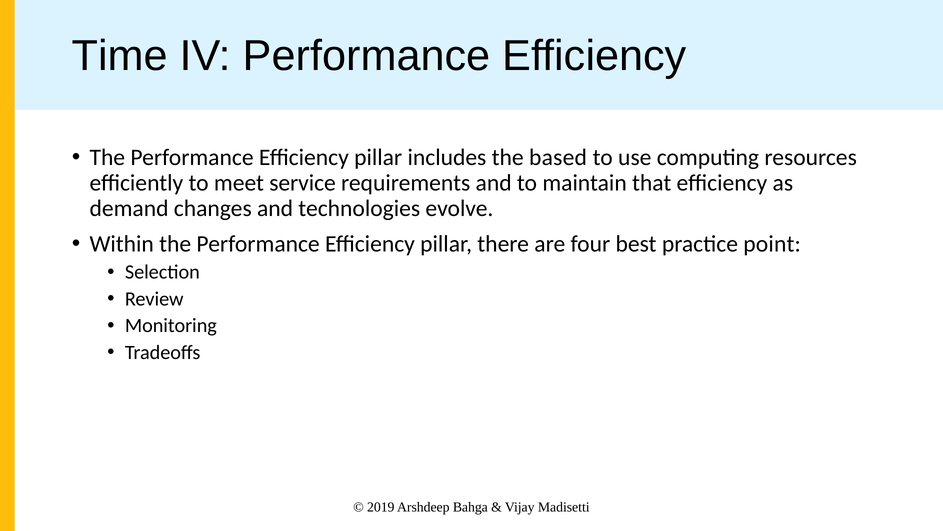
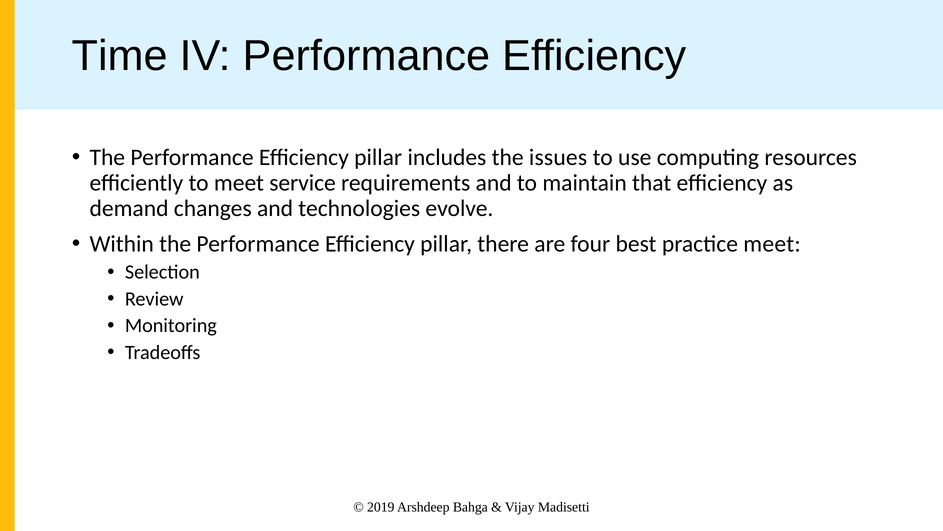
based: based -> issues (558, 157)
practice point: point -> meet (772, 244)
